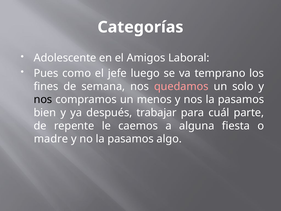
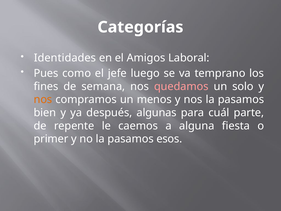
Adolescente: Adolescente -> Identidades (65, 58)
nos colour: black -> orange (43, 99)
trabajar: trabajar -> algunas (157, 113)
madre: madre -> primer (51, 139)
algo: algo -> esos (169, 139)
